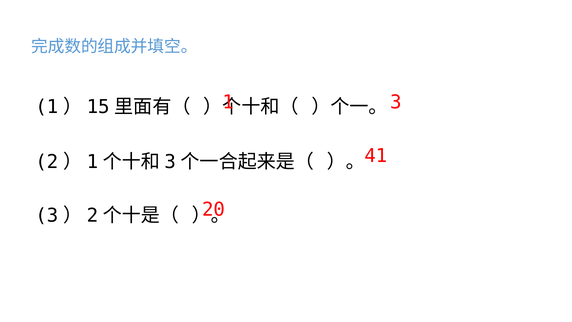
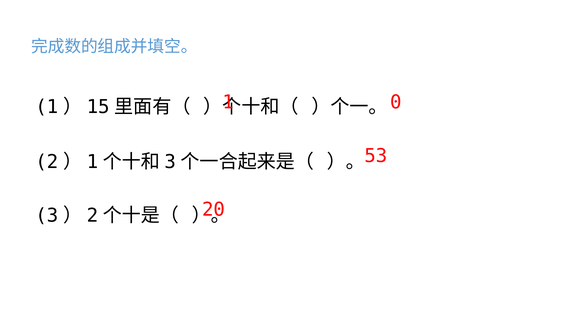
3: 3 -> 0 (396, 102)
41: 41 -> 53 (376, 156)
